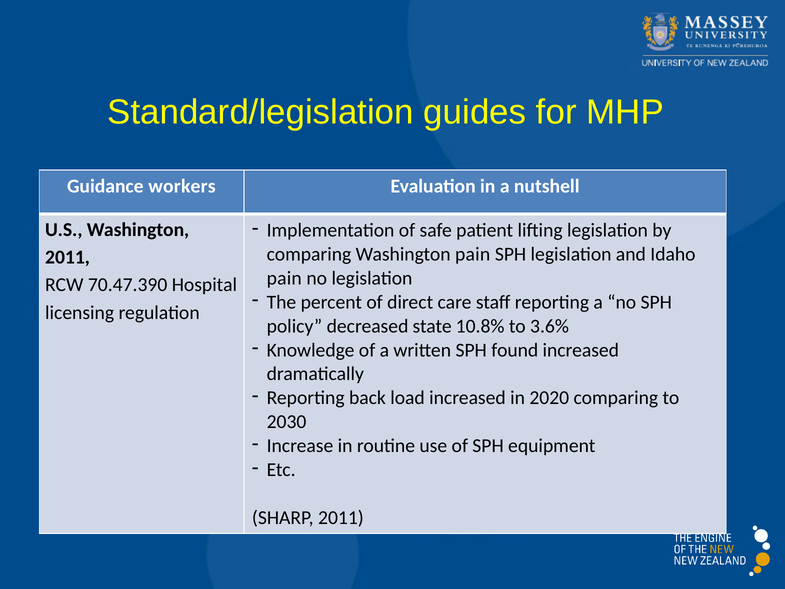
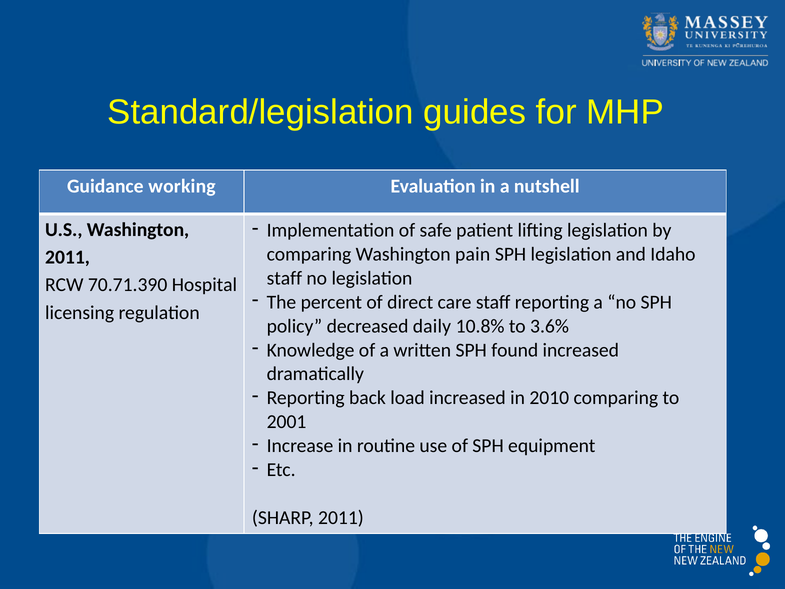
workers: workers -> working (182, 186)
pain: pain -> staff (284, 278)
70.47.390: 70.47.390 -> 70.71.390 (128, 285)
state: state -> daily (432, 326)
2020: 2020 -> 2010 (549, 398)
2030: 2030 -> 2001 (287, 422)
